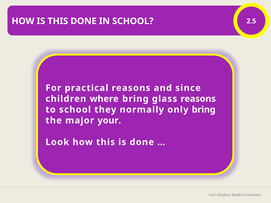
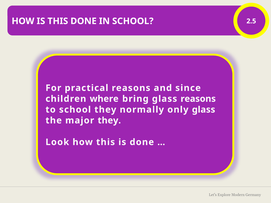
only bring: bring -> glass (204, 110)
major your: your -> they (109, 121)
